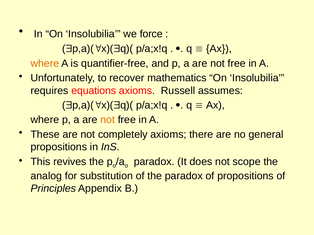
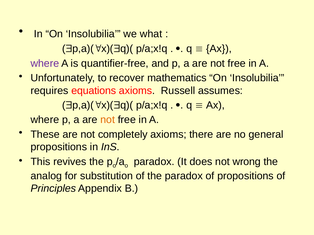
force: force -> what (151, 34)
where colour: orange -> purple (45, 64)
scope: scope -> wrong (247, 162)
